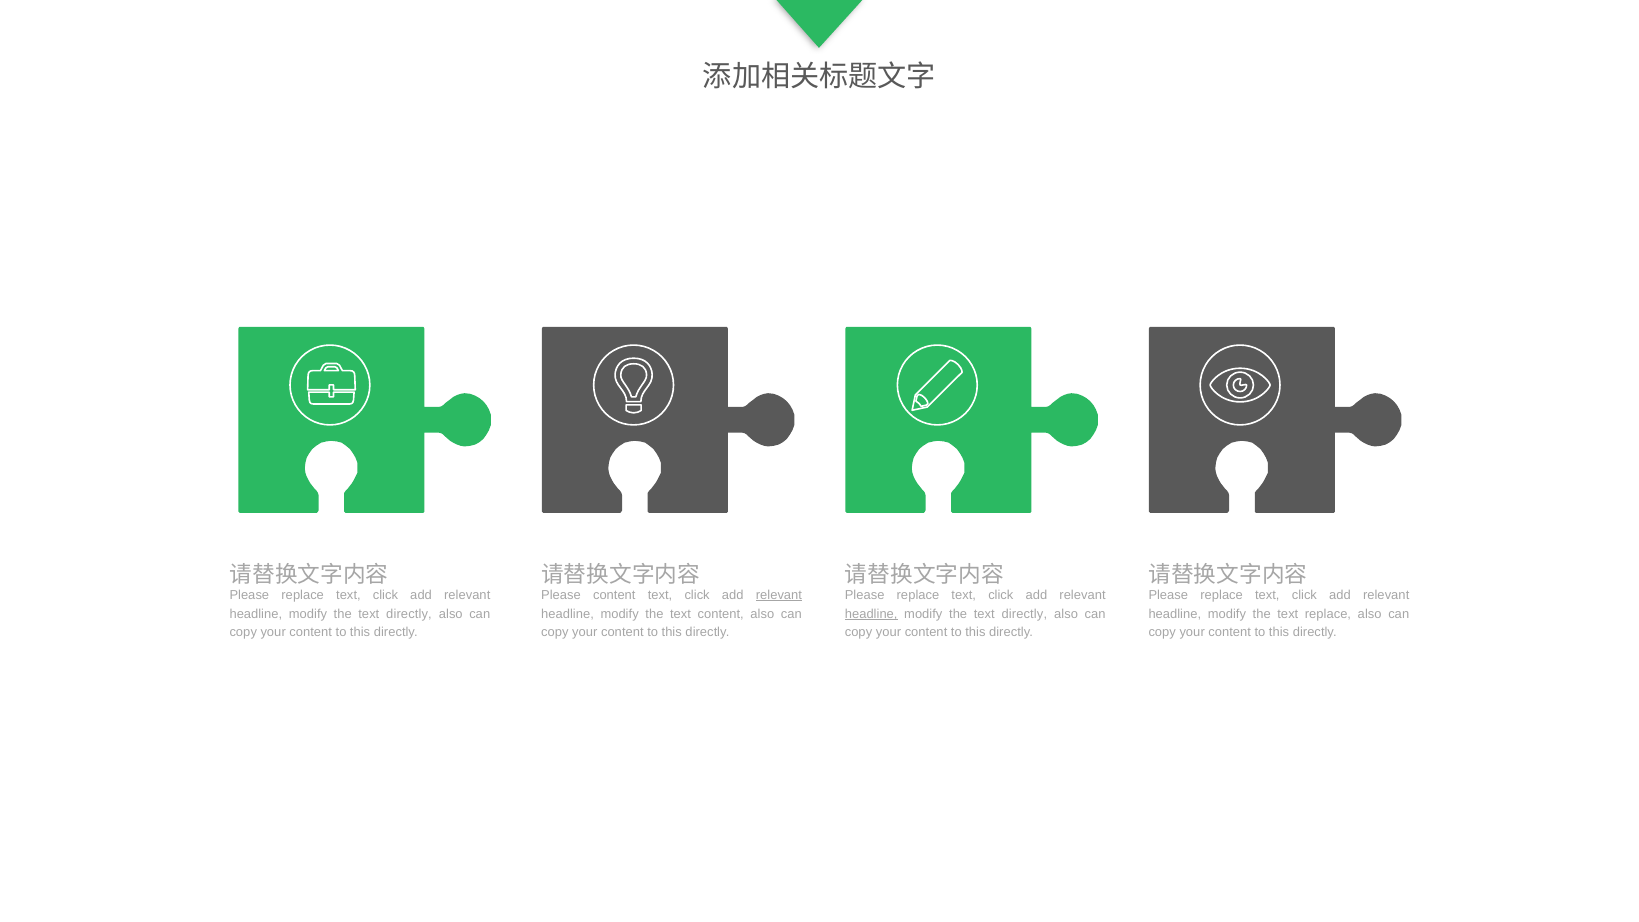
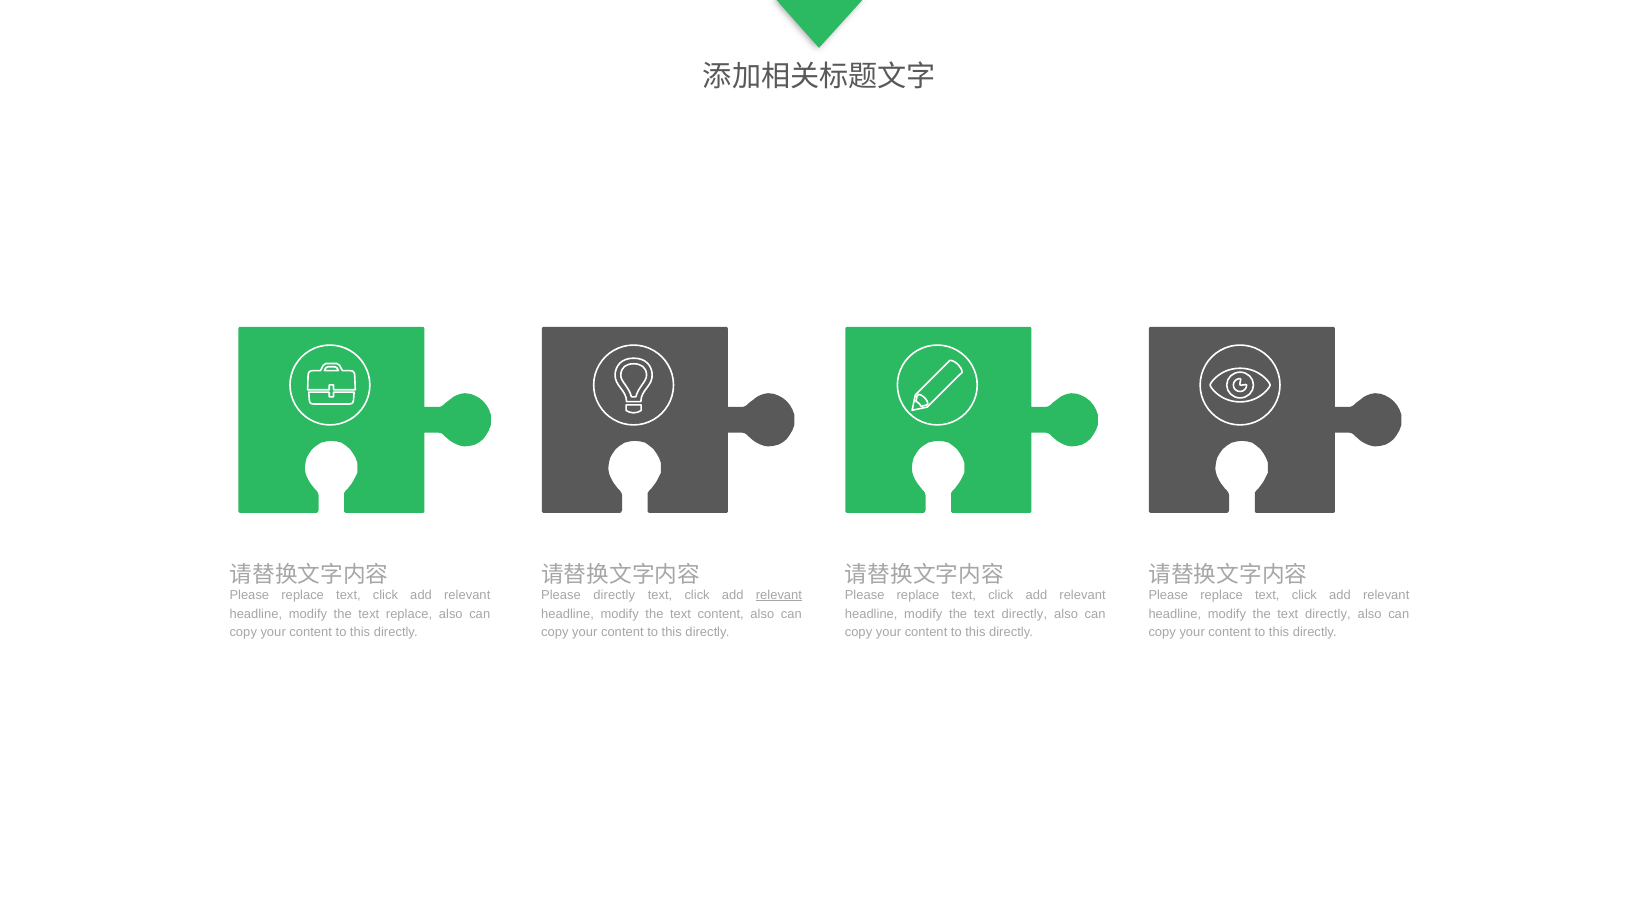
Please content: content -> directly (614, 595)
directly: directly -> replace (409, 614)
headline underline: present -> none (871, 614)
replace: replace -> directly (1328, 614)
